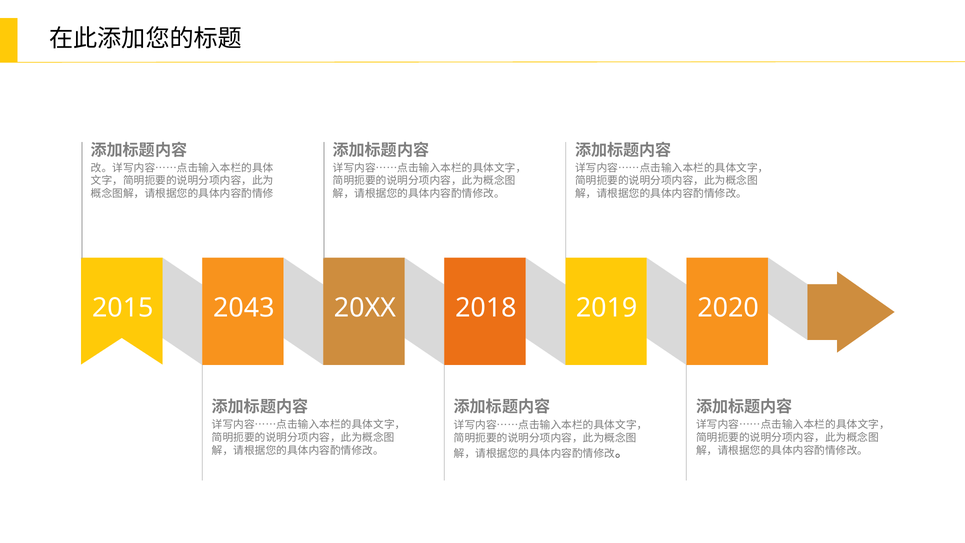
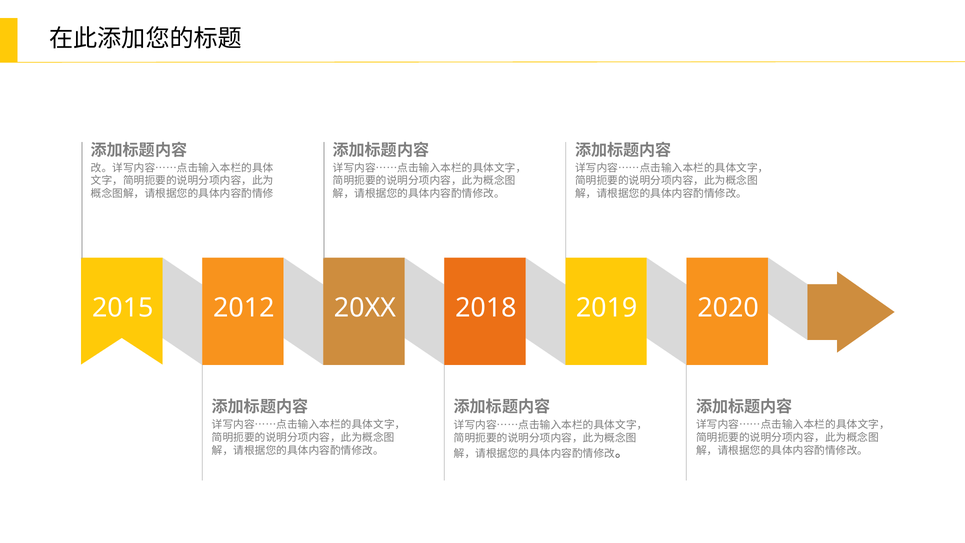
2043: 2043 -> 2012 (244, 308)
